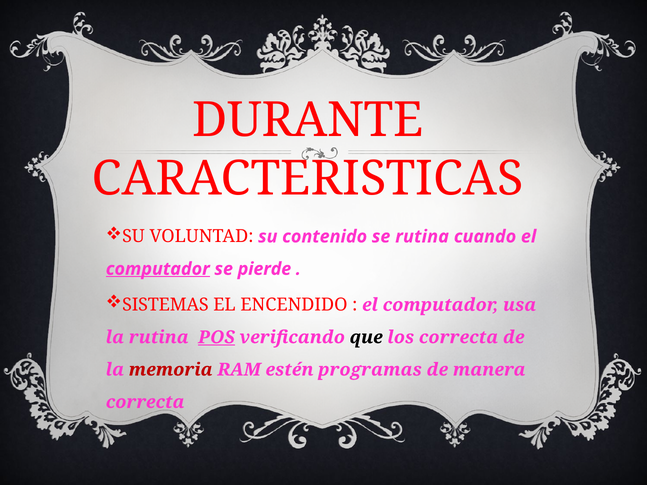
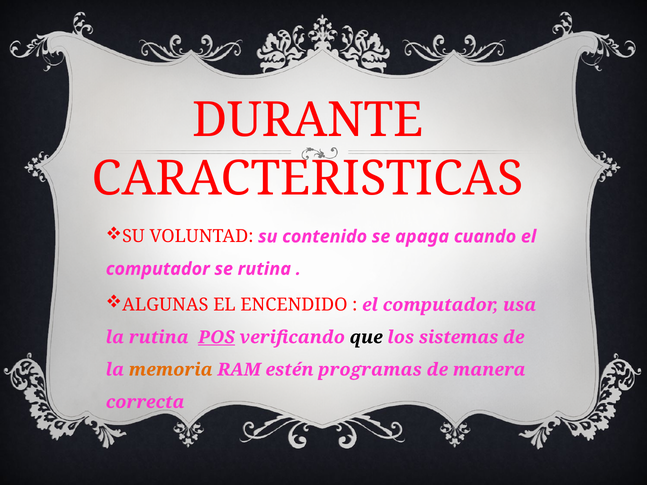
se rutina: rutina -> apaga (422, 237)
computador underline: present -> none (158, 269)
se pierde: pierde -> rutina (264, 269)
SISTEMAS: SISTEMAS -> ALGUNAS (165, 305)
los correcta: correcta -> sistemas (459, 337)
memoria colour: red -> orange (171, 370)
